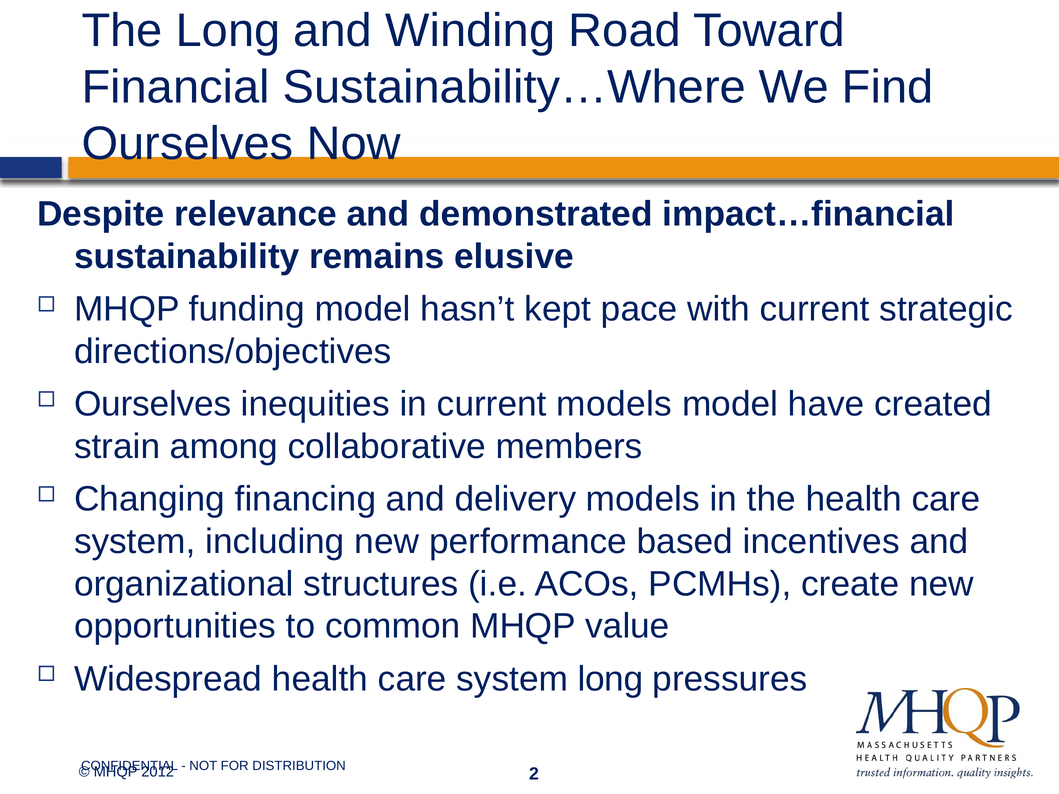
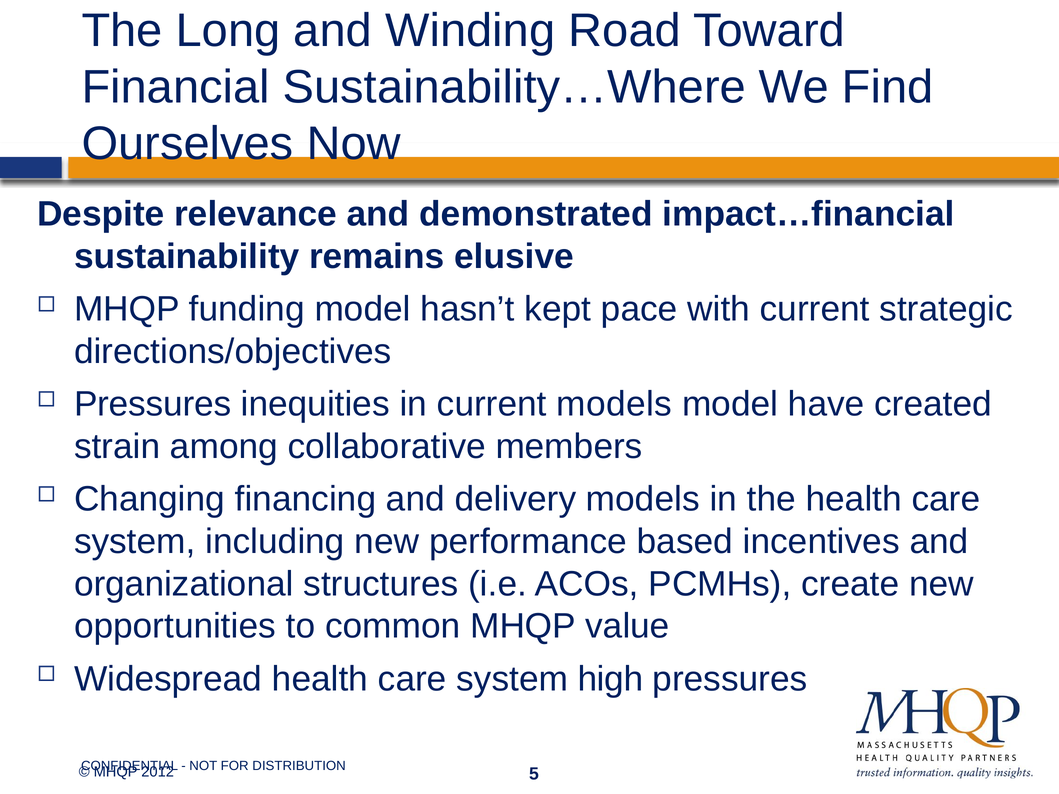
Ourselves: Ourselves -> Pressures (153, 404)
system long: long -> high (610, 679)
2: 2 -> 5 (534, 774)
